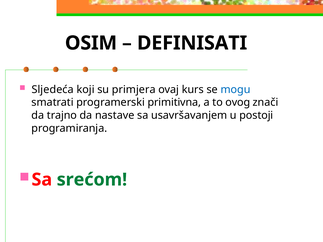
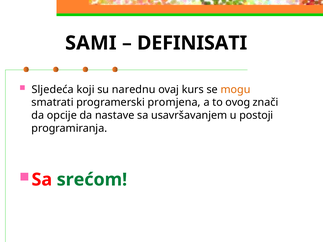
OSIM: OSIM -> SAMI (91, 43)
primjera: primjera -> narednu (134, 90)
mogu colour: blue -> orange (236, 90)
primitivna: primitivna -> promjena (174, 103)
trajno: trajno -> opcije (62, 115)
